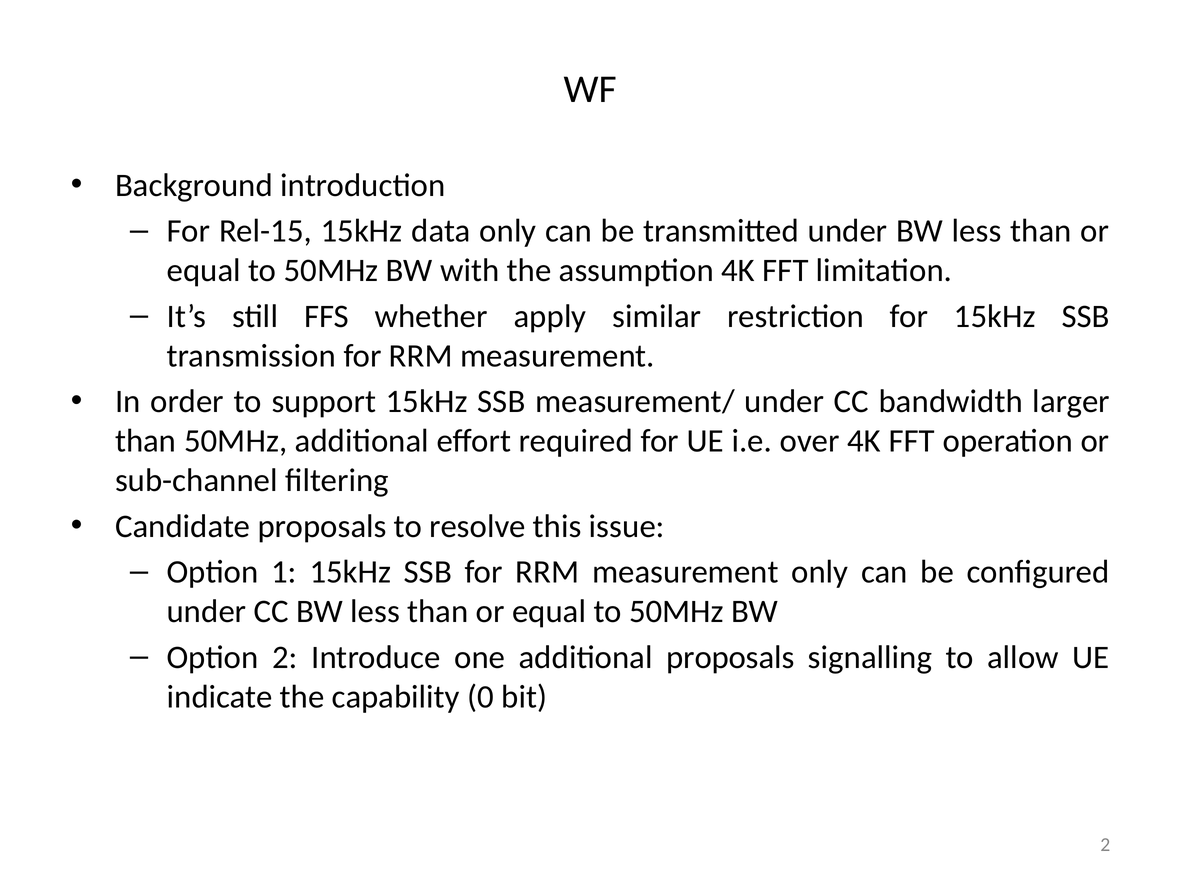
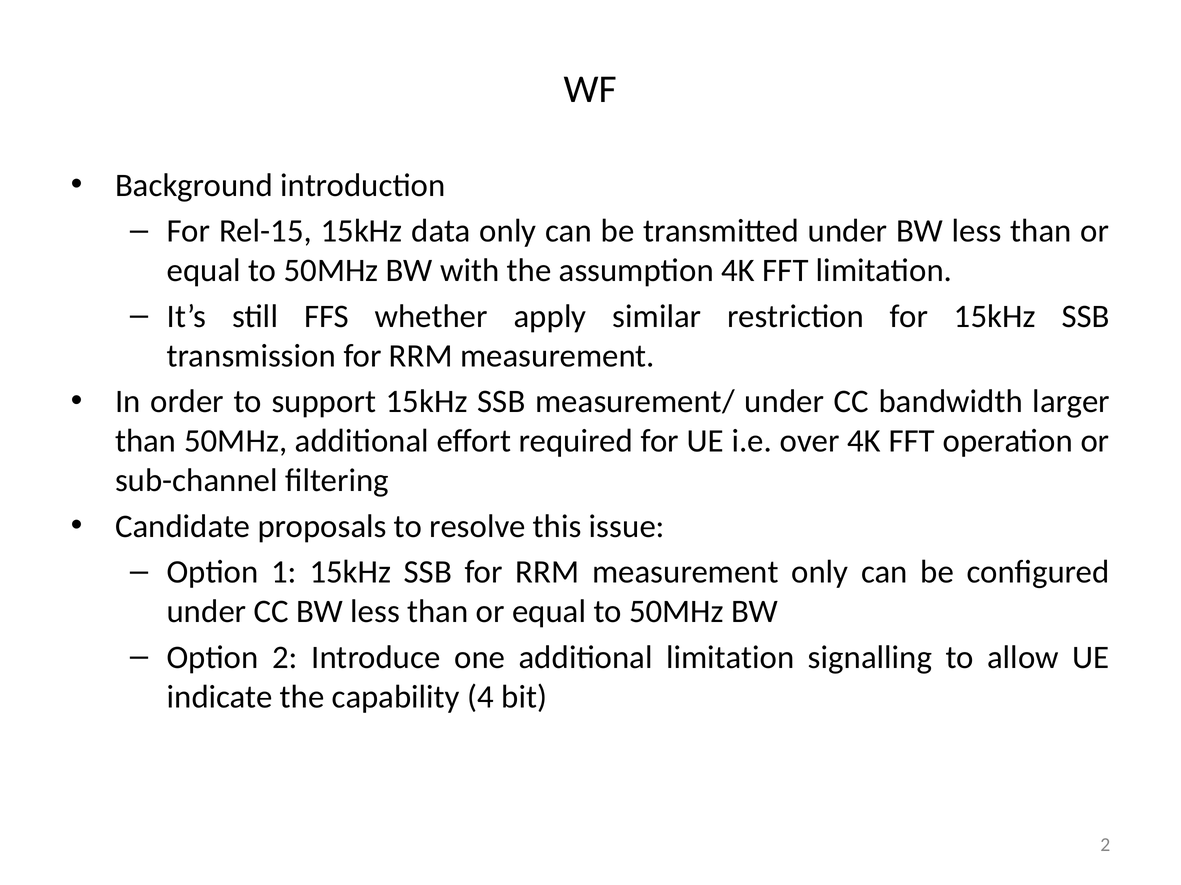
additional proposals: proposals -> limitation (730, 658)
0: 0 -> 4 (481, 697)
